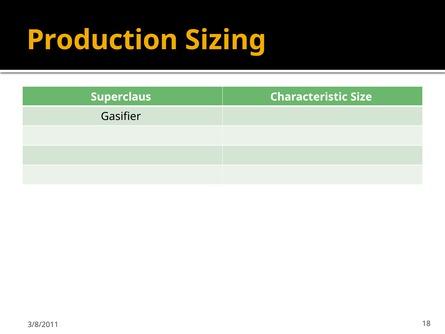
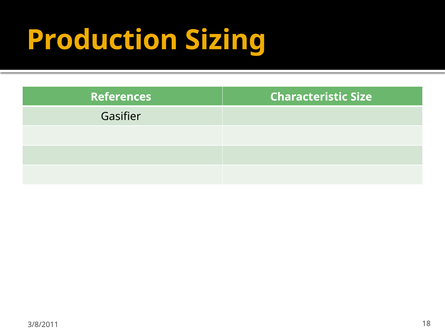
Superclaus: Superclaus -> References (121, 97)
